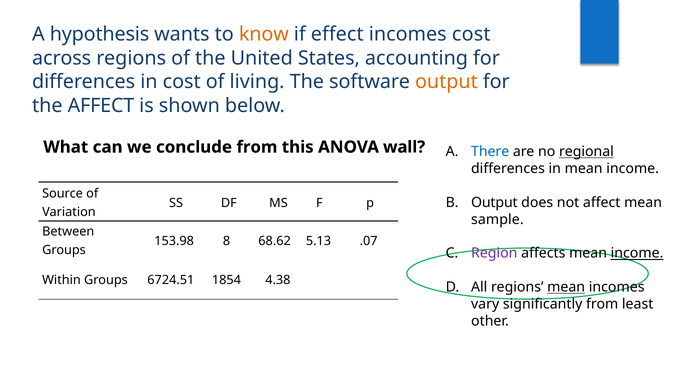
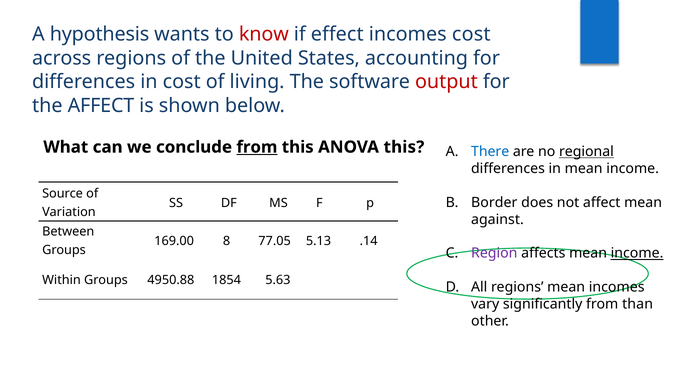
know colour: orange -> red (264, 34)
output colour: orange -> red (446, 82)
from underline: none -> present (257, 147)
ANOVA wall: wall -> this (404, 147)
Output: Output -> Border (494, 203)
sample: sample -> against (497, 220)
153.98: 153.98 -> 169.00 (174, 241)
68.62: 68.62 -> 77.05 (275, 241)
.07: .07 -> .14 (369, 241)
6724.51: 6724.51 -> 4950.88 (171, 280)
4.38: 4.38 -> 5.63 (278, 280)
mean underline: present -> none (566, 287)
least: least -> than (638, 304)
